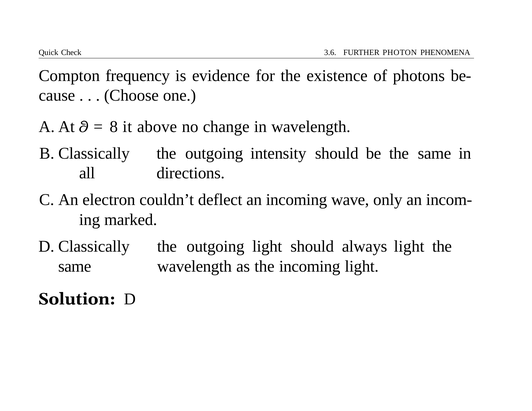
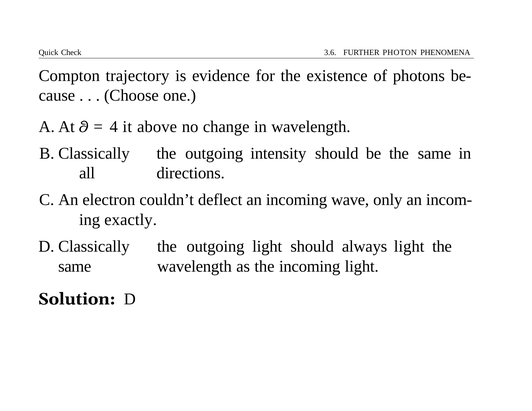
frequency: frequency -> trajectory (137, 76)
8: 8 -> 4 (114, 127)
marked: marked -> exactly (131, 220)
